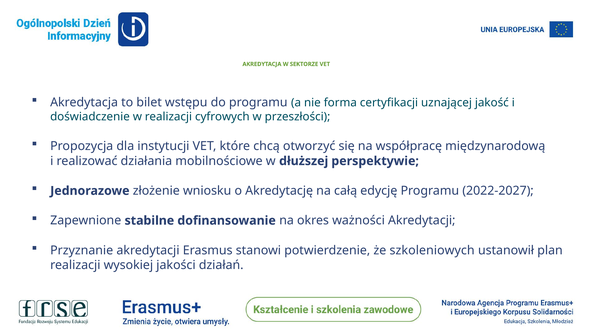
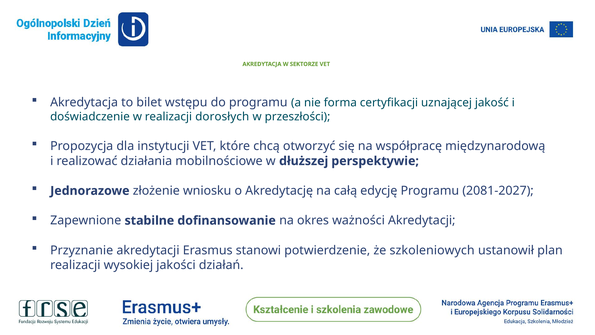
cyfrowych: cyfrowych -> dorosłych (222, 117)
2022-2027: 2022-2027 -> 2081-2027 (498, 191)
